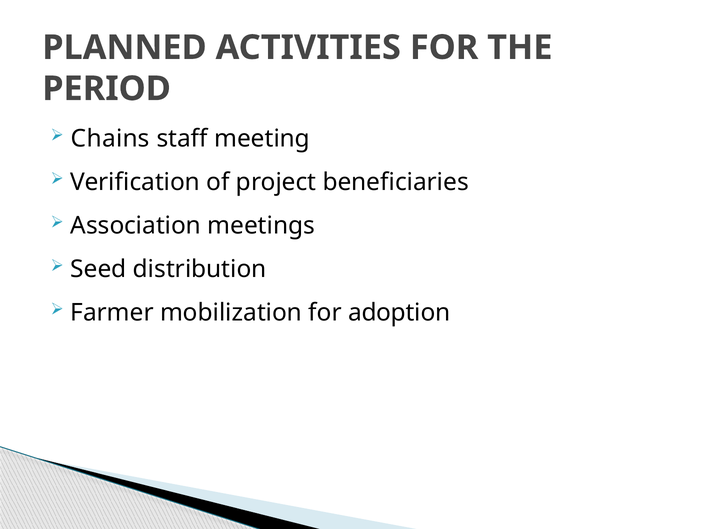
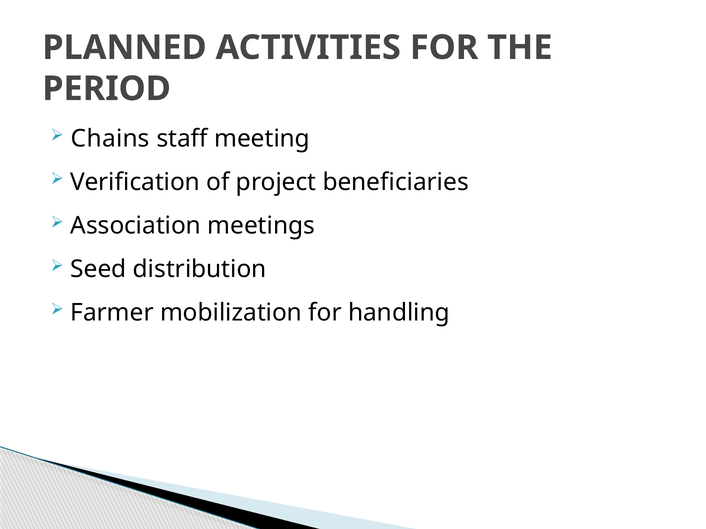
adoption: adoption -> handling (399, 313)
